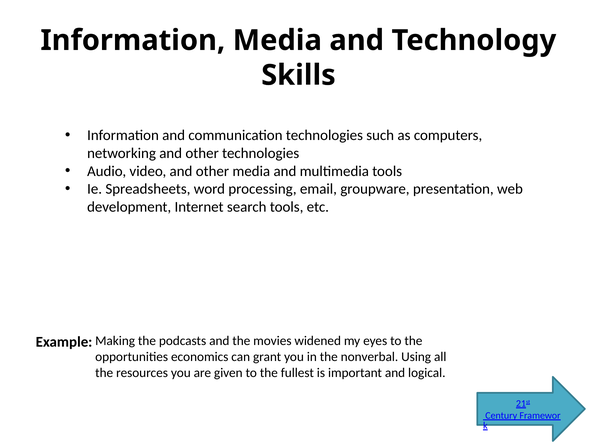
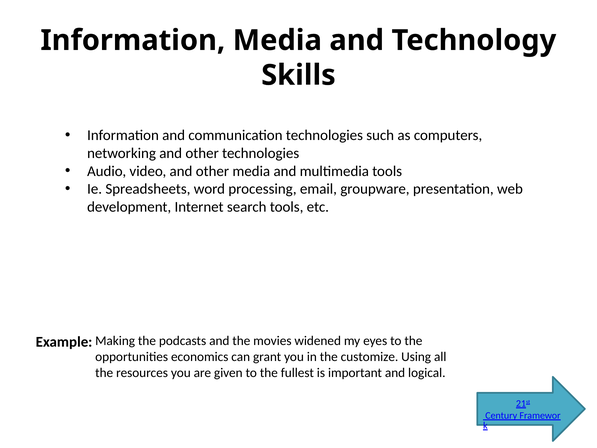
nonverbal: nonverbal -> customize (370, 357)
